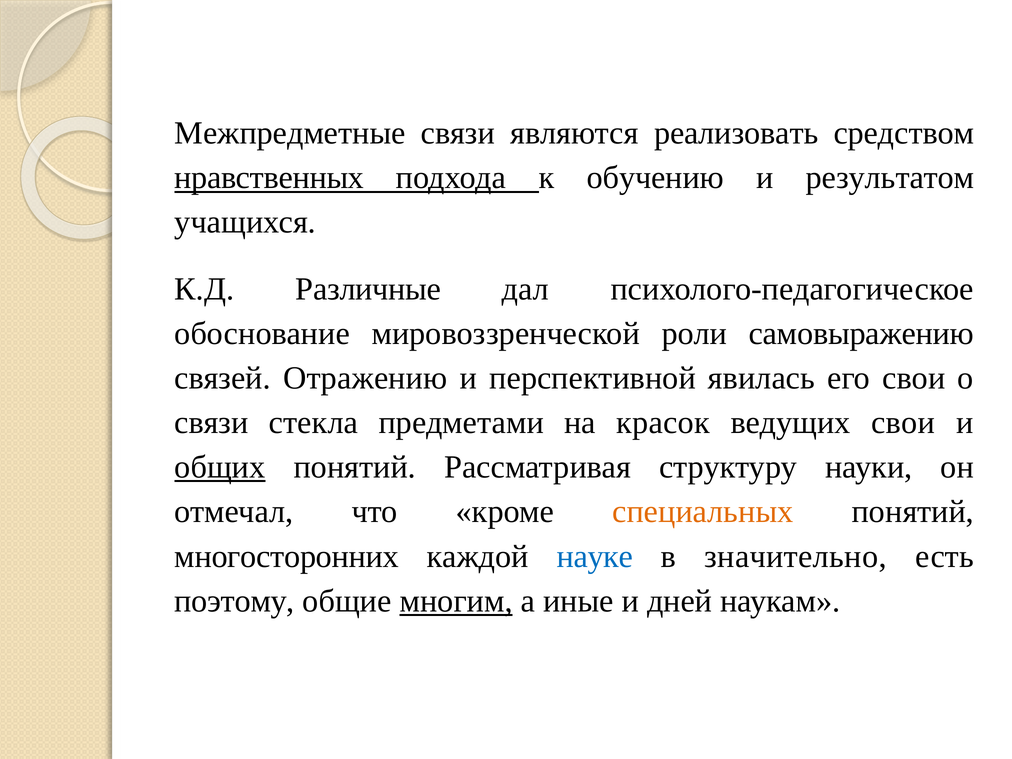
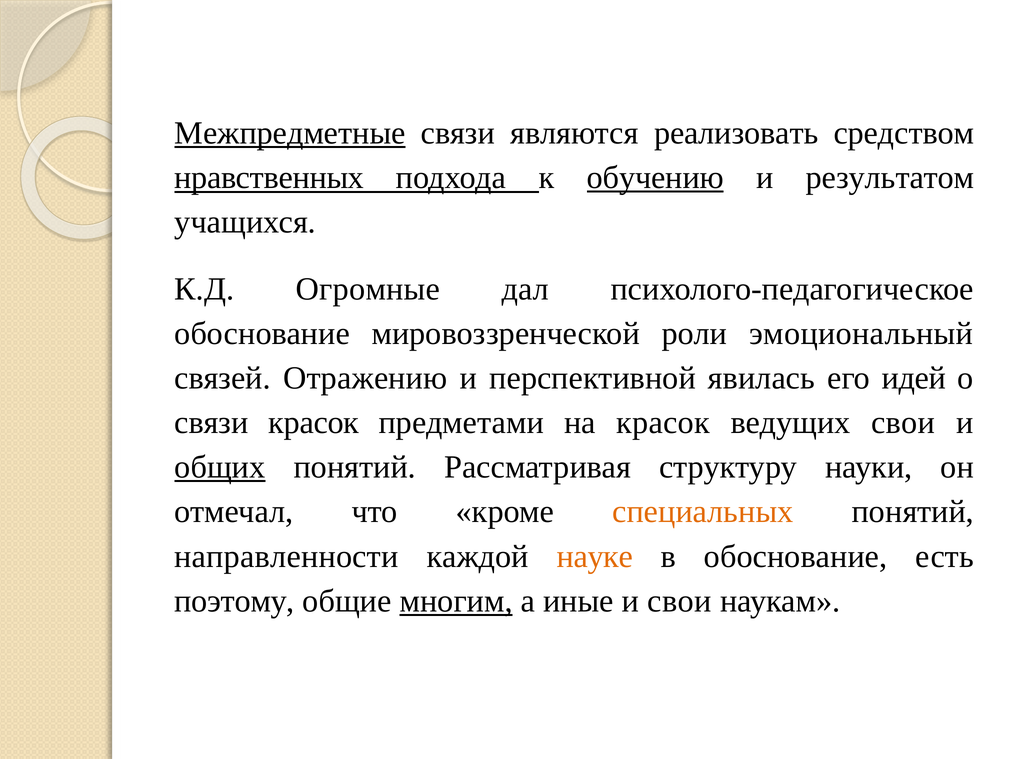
Межпредметные underline: none -> present (290, 133)
обучению underline: none -> present (655, 178)
Различные: Различные -> Огромные (368, 289)
самовыражению: самовыражению -> эмоциональный (861, 334)
его свои: свои -> идей (914, 378)
связи стекла: стекла -> красок (314, 423)
многосторонних: многосторонних -> направленности (286, 556)
науке colour: blue -> orange (595, 556)
в значительно: значительно -> обоснование (796, 556)
и дней: дней -> свои (679, 601)
